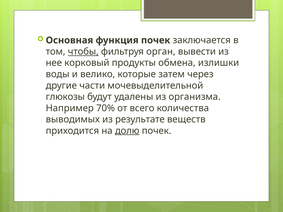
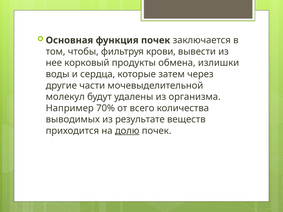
чтобы underline: present -> none (83, 52)
орган: орган -> крови (161, 52)
велико: велико -> сердца (98, 74)
глюкозы: глюкозы -> молекул (65, 97)
